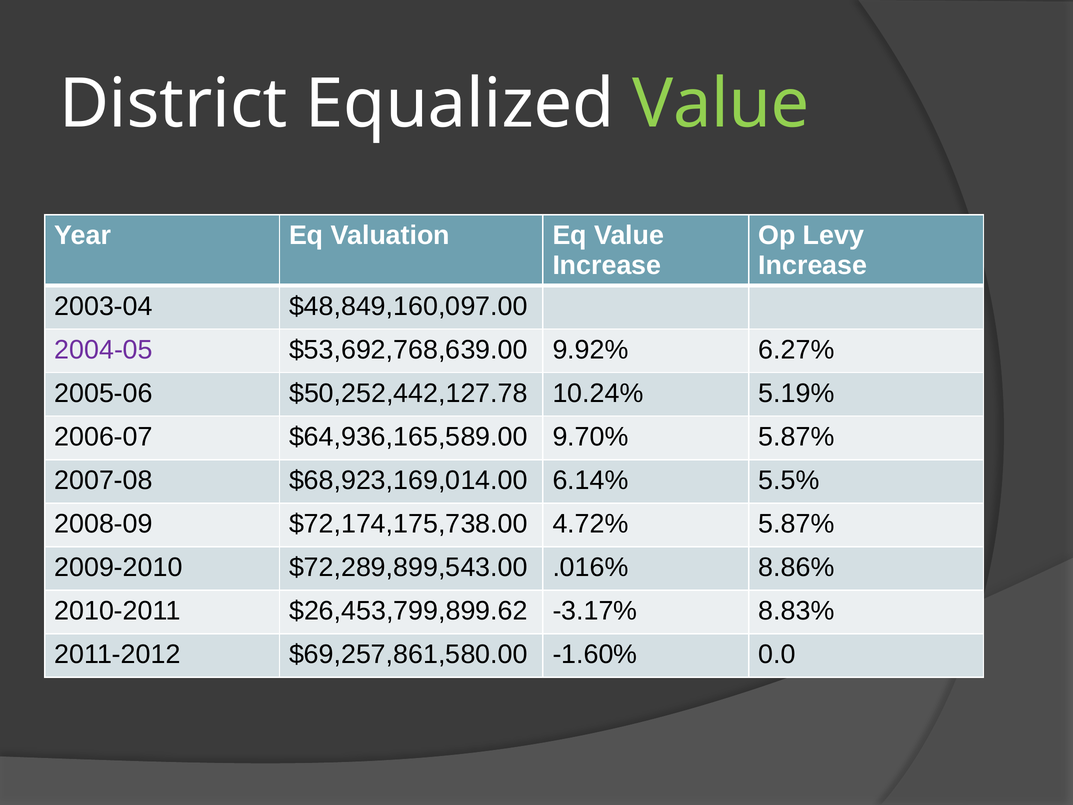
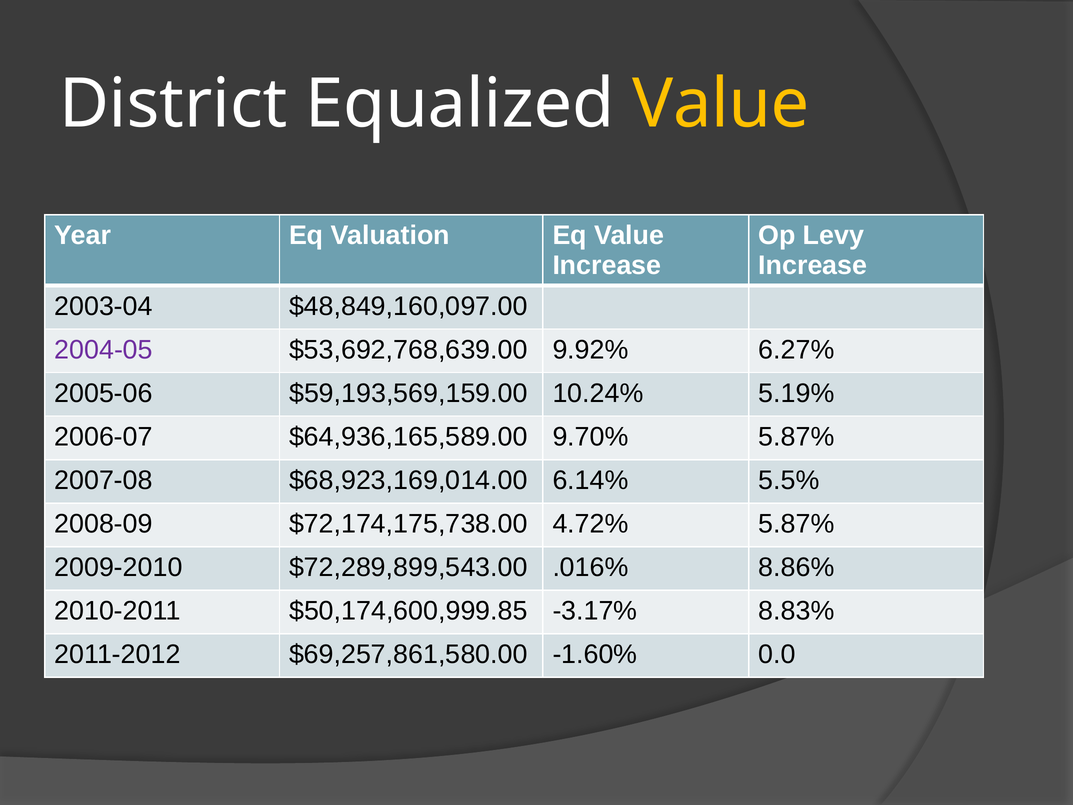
Value colour: light green -> yellow (721, 104)
$50,252,442,127.78: $50,252,442,127.78 -> $59,193,569,159.00 (408, 393)
$26,453,799,899.62: $26,453,799,899.62 -> $50,174,600,999.85 (408, 611)
